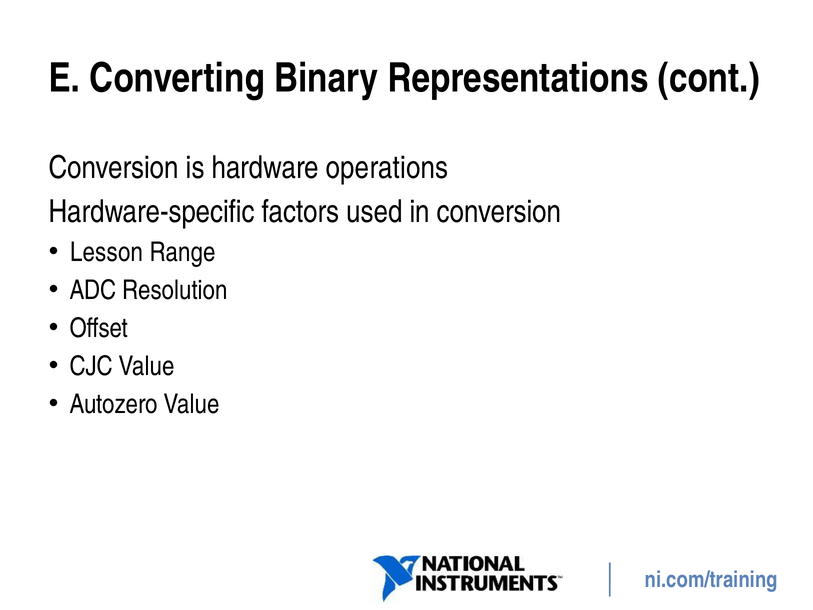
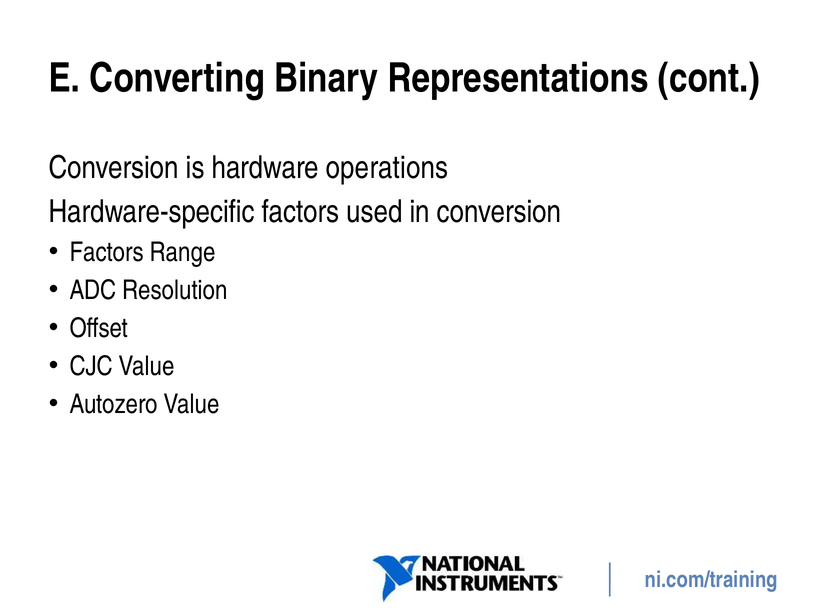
Lesson: Lesson -> Factors (107, 252)
